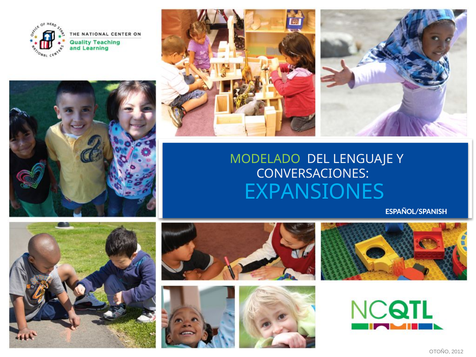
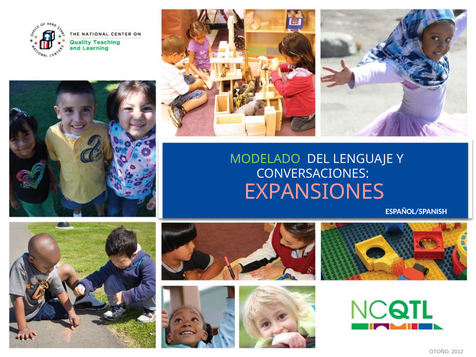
EXPANSIONES colour: light blue -> pink (314, 192)
